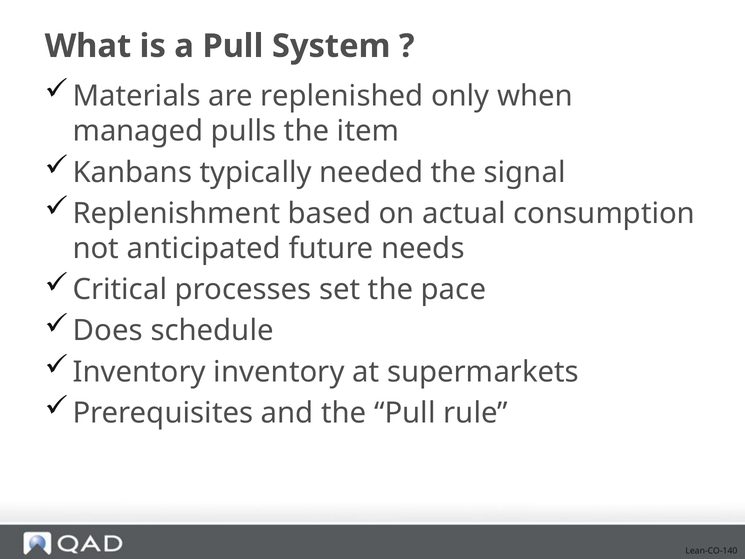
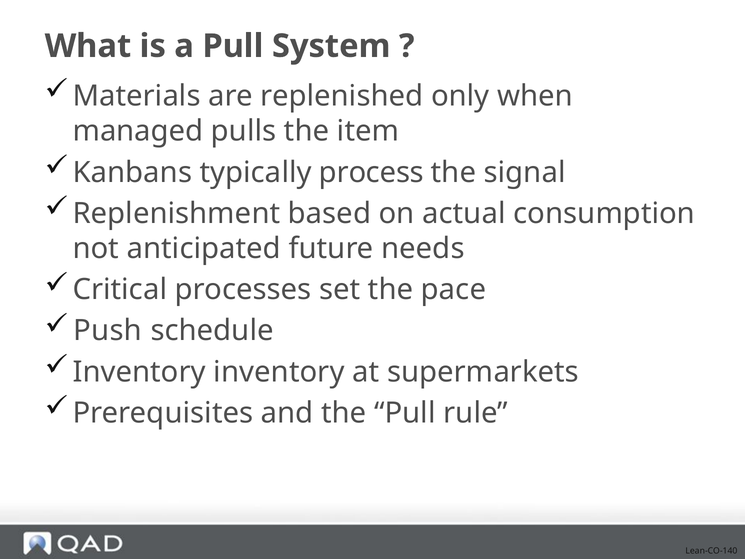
needed: needed -> process (371, 172)
Does: Does -> Push (108, 331)
